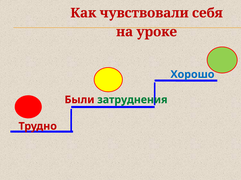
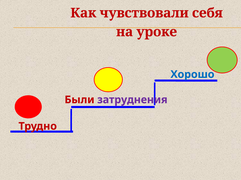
затруднения colour: green -> purple (132, 100)
